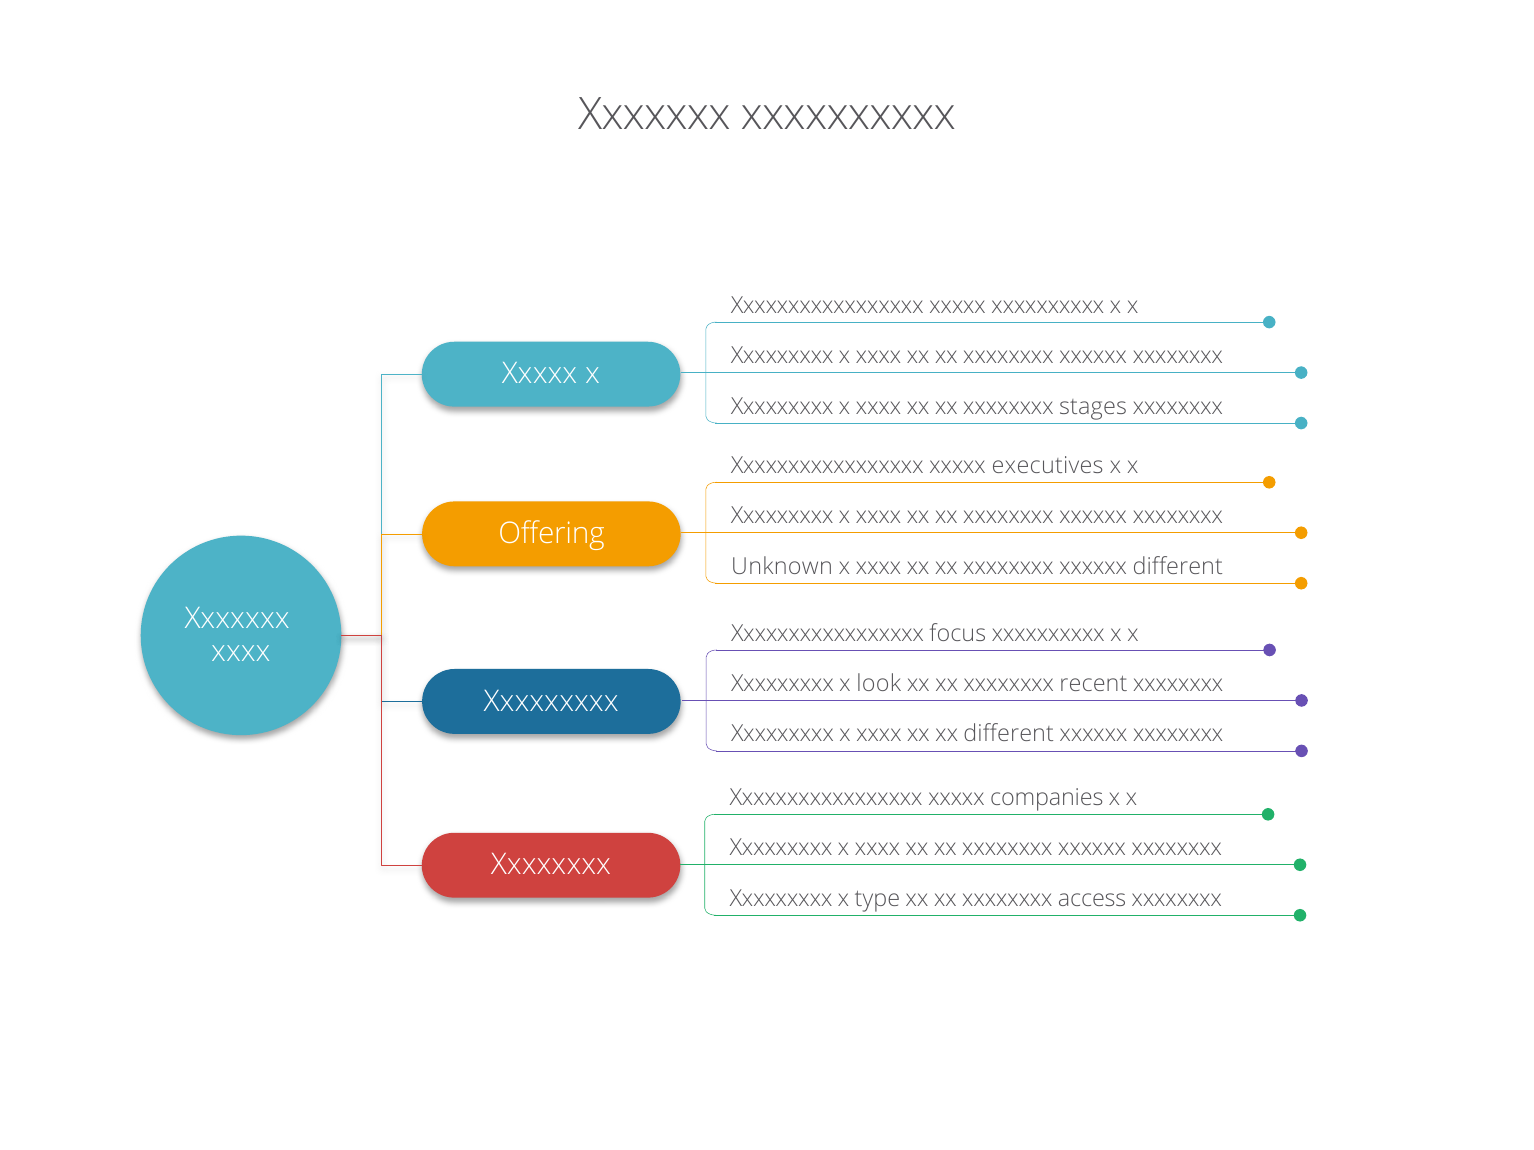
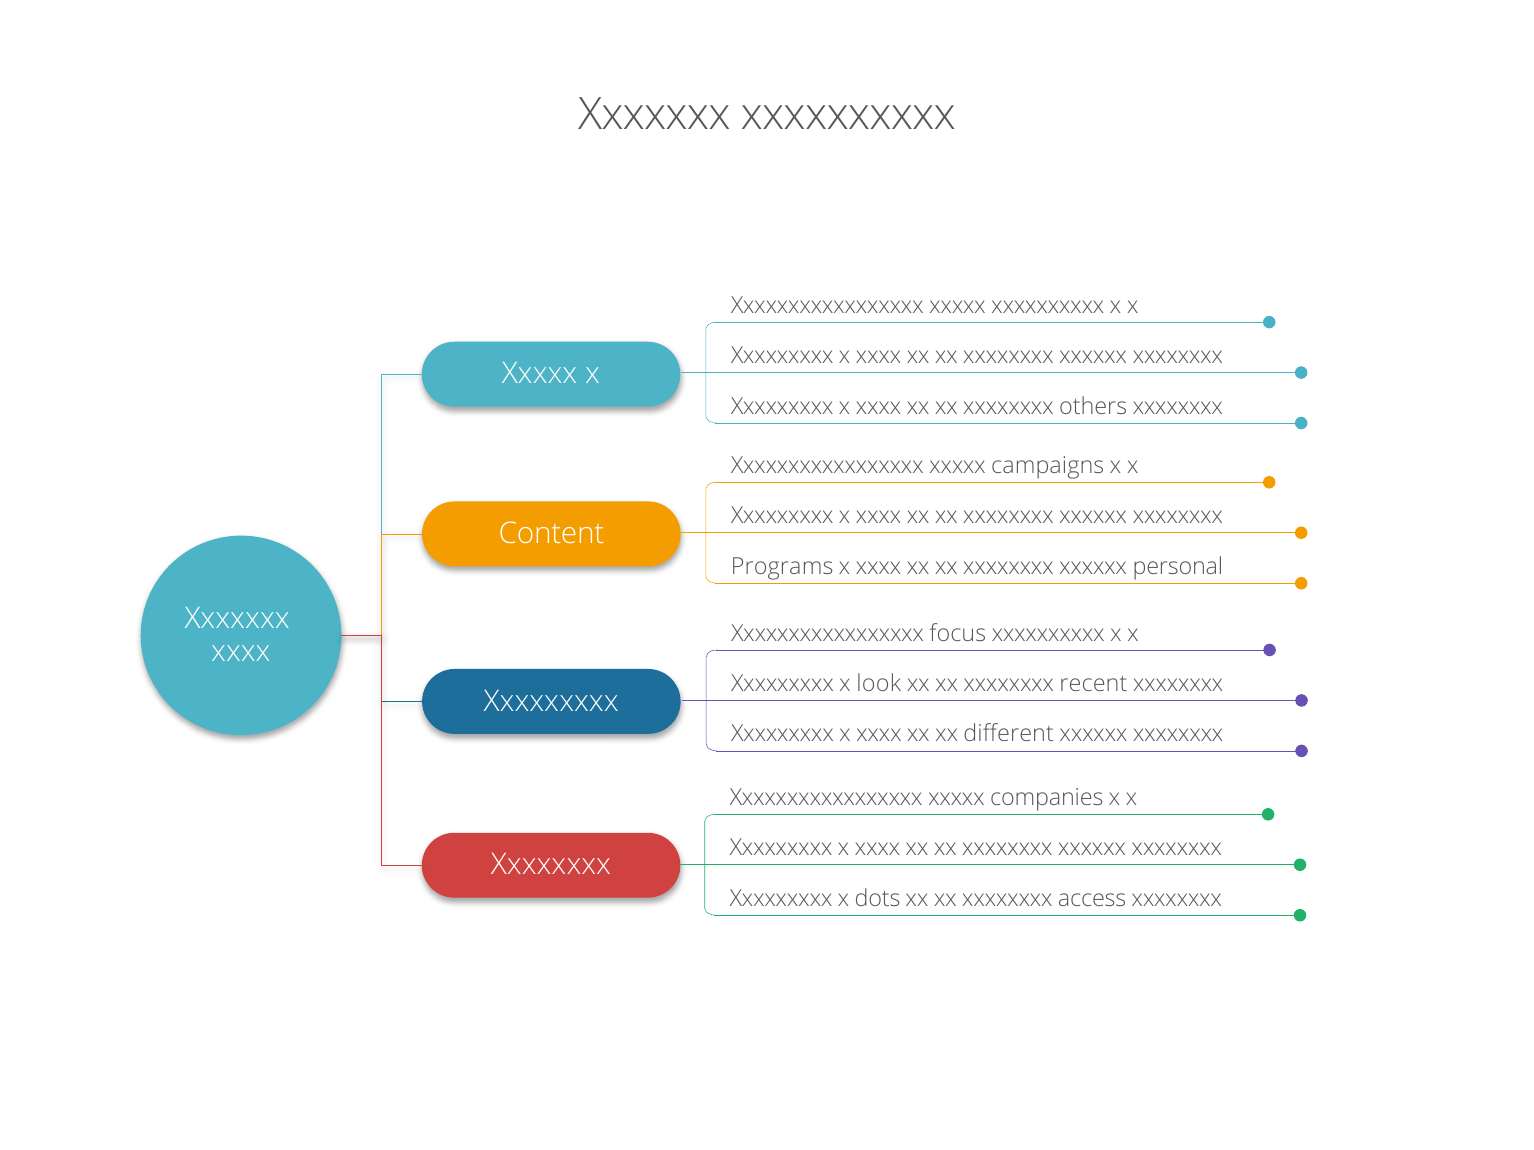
stages: stages -> others (1093, 407)
executives: executives -> campaigns (1048, 466)
Offering: Offering -> Content (551, 534)
Unknown: Unknown -> Programs (782, 567)
xxxxxx different: different -> personal (1178, 567)
type: type -> dots (878, 899)
